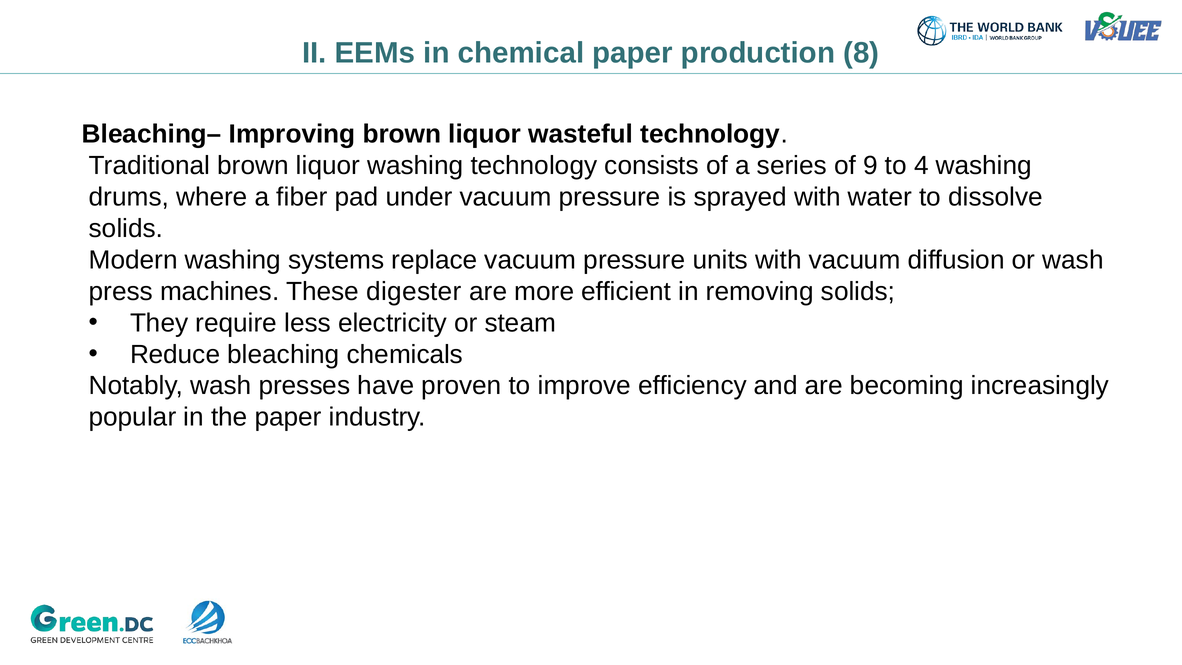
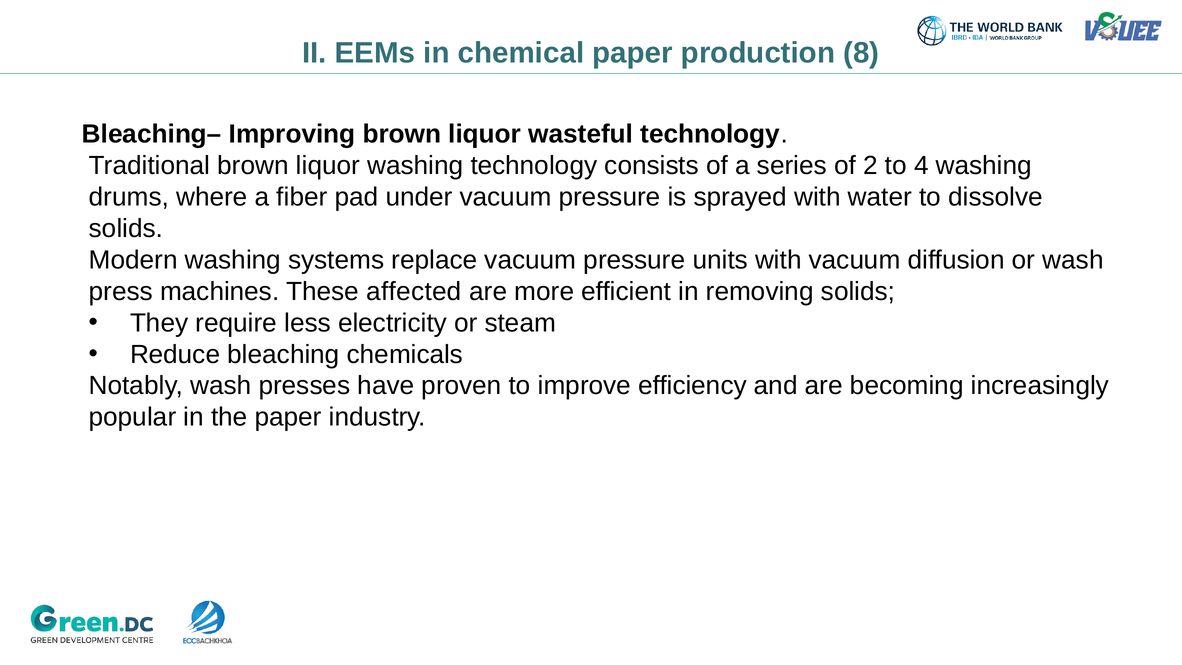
9: 9 -> 2 (870, 166)
digester: digester -> affected (414, 291)
